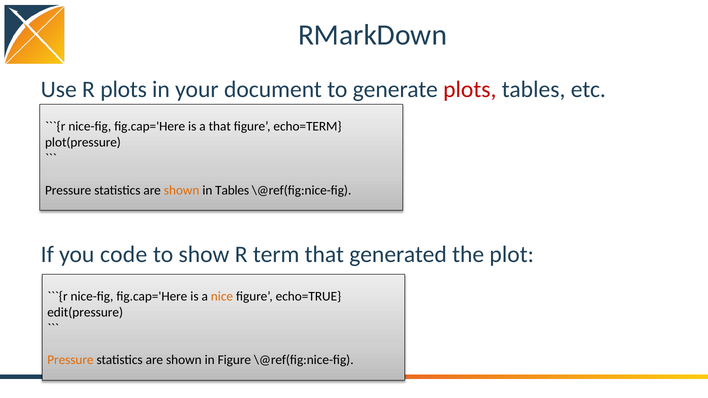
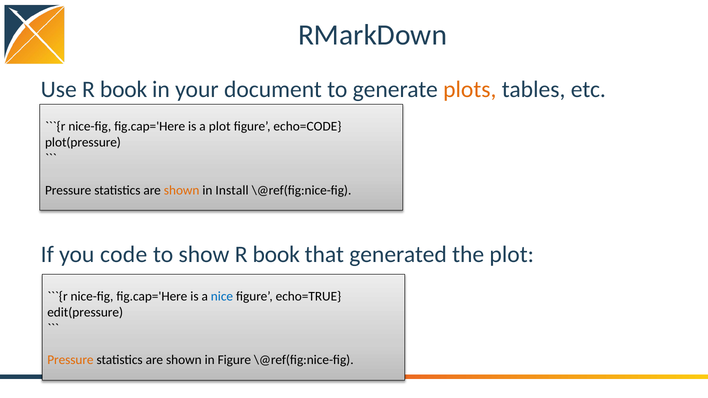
Use R plots: plots -> book (124, 89)
plots colour: red -> orange (470, 89)
a that: that -> plot (220, 127)
echo=TERM: echo=TERM -> echo=CODE (307, 127)
in Tables: Tables -> Install (232, 190)
show R term: term -> book (276, 255)
nice colour: orange -> blue (222, 296)
